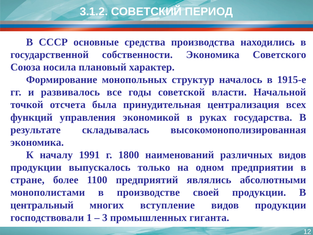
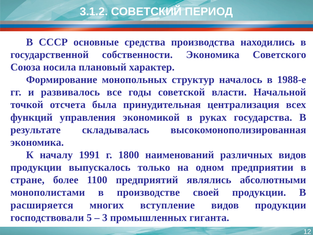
1915-е: 1915-е -> 1988-е (292, 80)
центральный: центральный -> расширяется (42, 205)
1: 1 -> 5 (89, 217)
